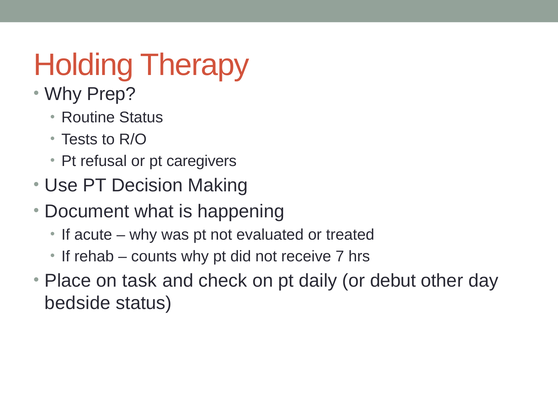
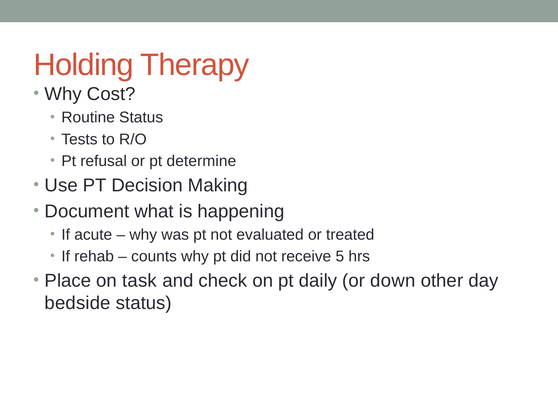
Prep: Prep -> Cost (111, 94)
caregivers: caregivers -> determine (201, 161)
7: 7 -> 5 (340, 257)
debut: debut -> down (393, 281)
